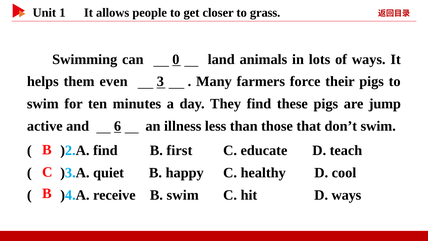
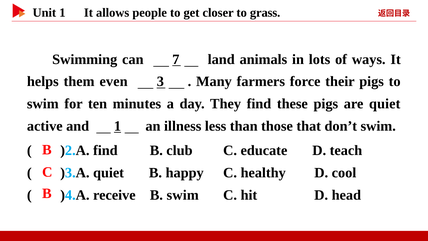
0: 0 -> 7 (176, 59)
are jump: jump -> quiet (385, 104)
and 6: 6 -> 1 (118, 126)
first: first -> club (179, 150)
D ways: ways -> head (346, 195)
